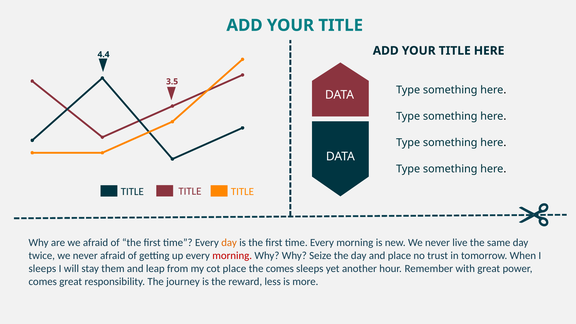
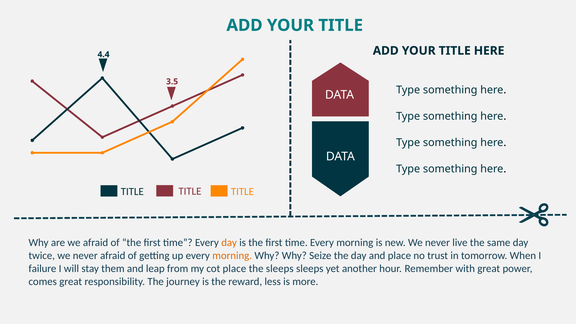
morning colour: red -> orange (232, 256)
sleeps: sleeps -> failure (42, 269)
the comes: comes -> sleeps (280, 269)
